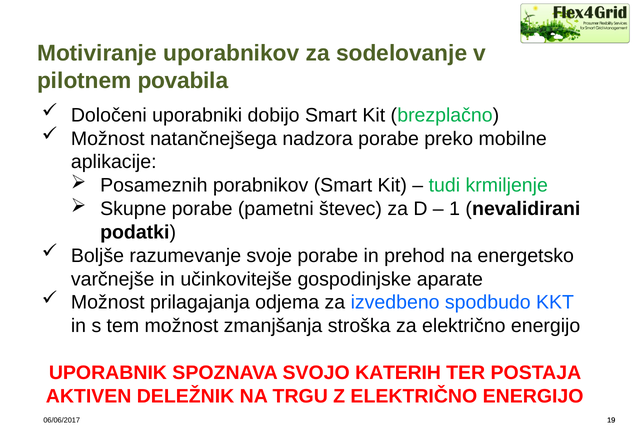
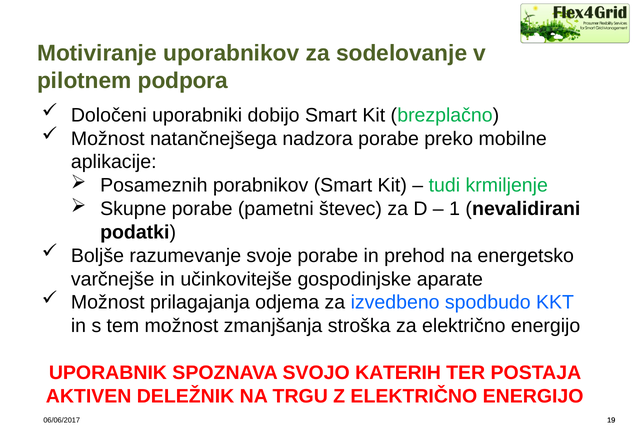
povabila: povabila -> podpora (183, 81)
